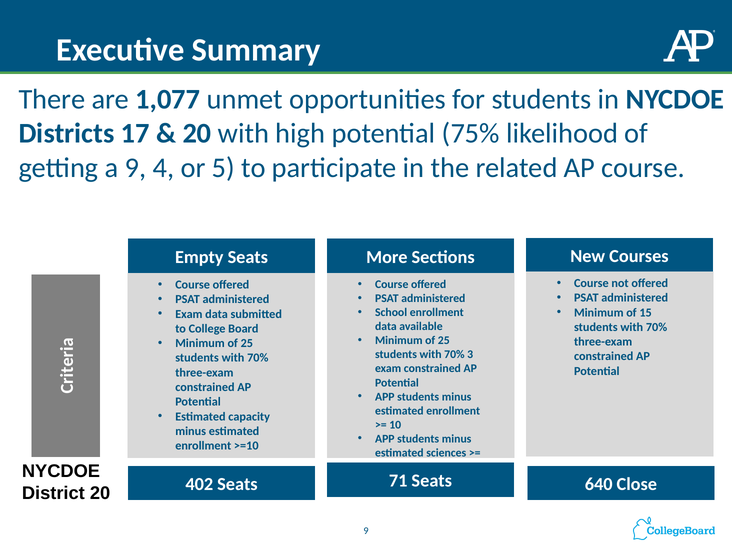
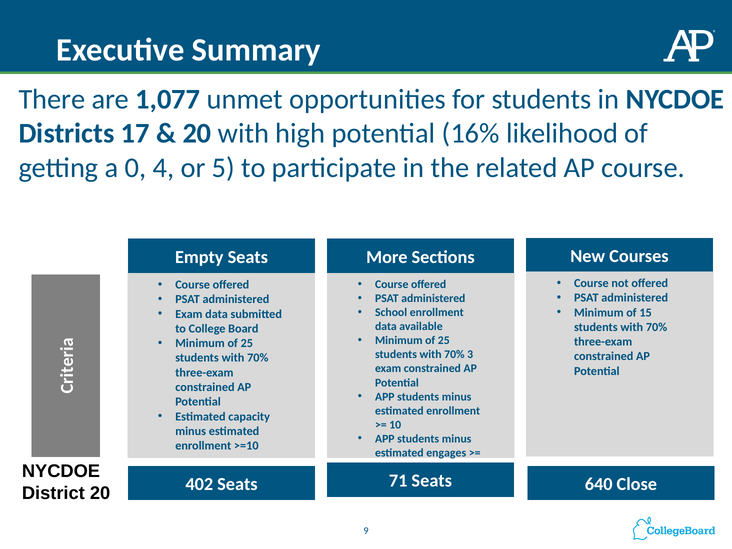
75%: 75% -> 16% (471, 134)
a 9: 9 -> 0 (135, 168)
sciences: sciences -> engages (446, 453)
